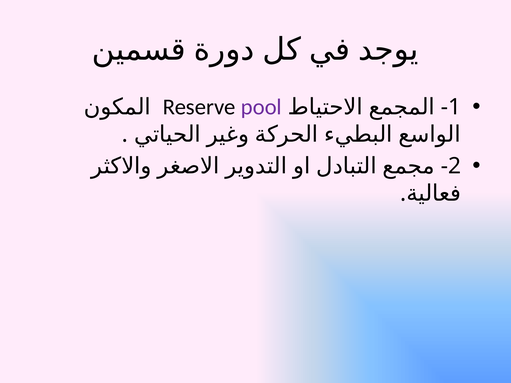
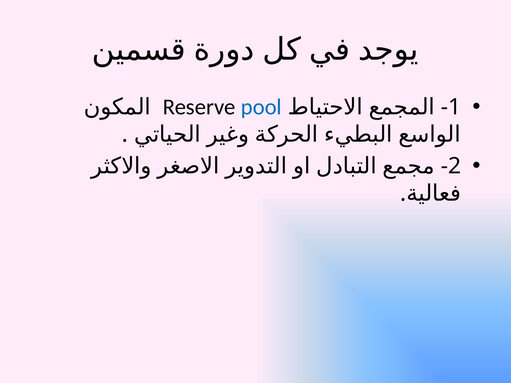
pool colour: purple -> blue (261, 107)
